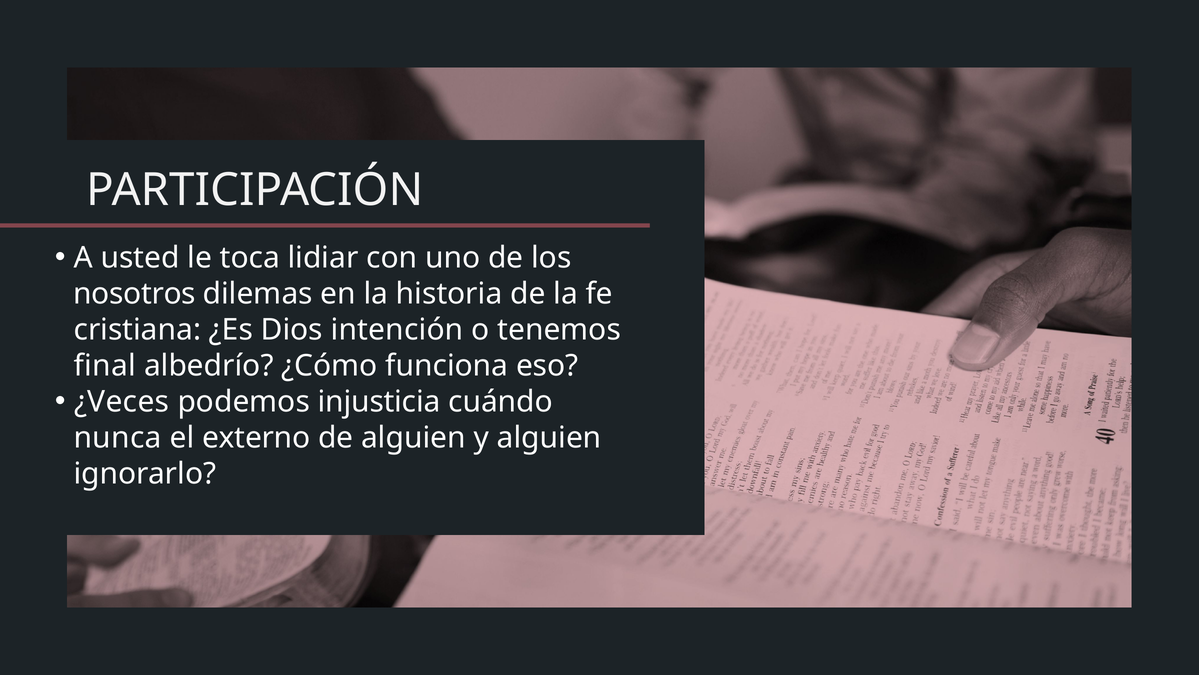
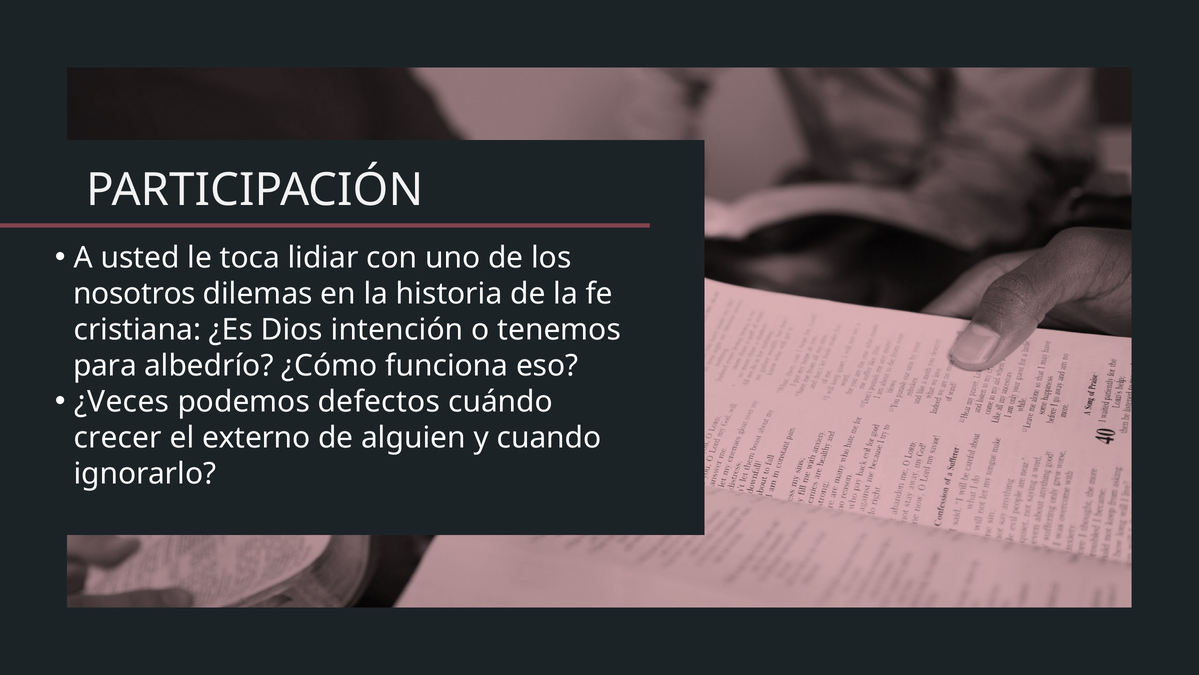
final: final -> para (105, 365)
injusticia: injusticia -> defectos (379, 401)
nunca: nunca -> crecer (118, 437)
y alguien: alguien -> cuando (549, 437)
